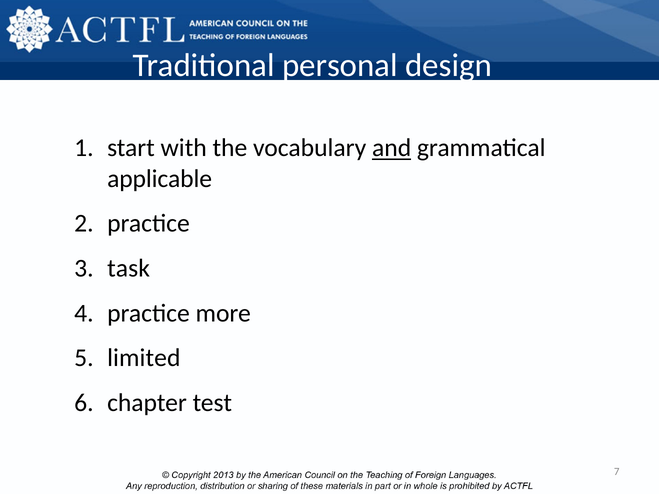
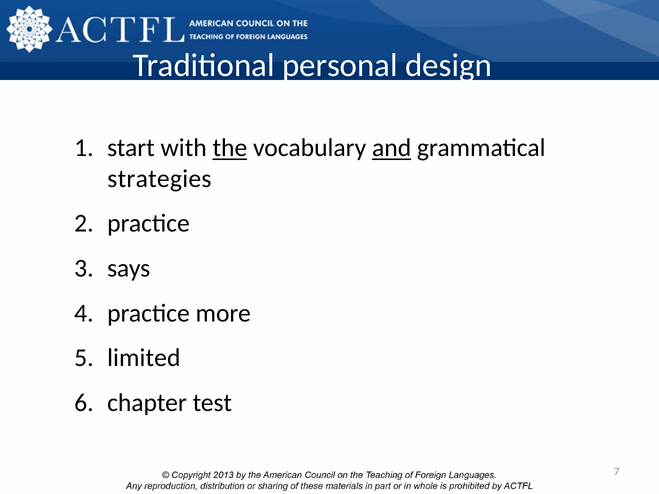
the underline: none -> present (230, 148)
applicable: applicable -> strategies (159, 179)
task: task -> says (129, 268)
